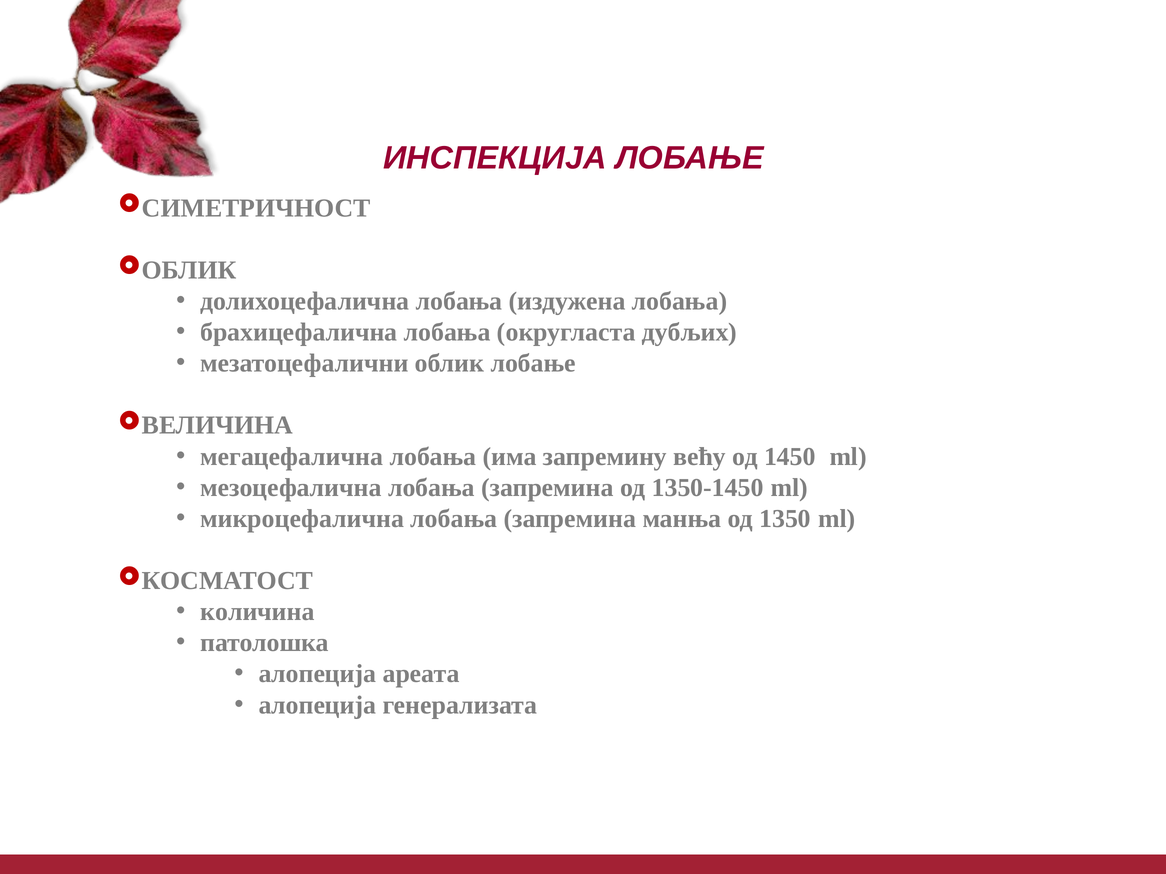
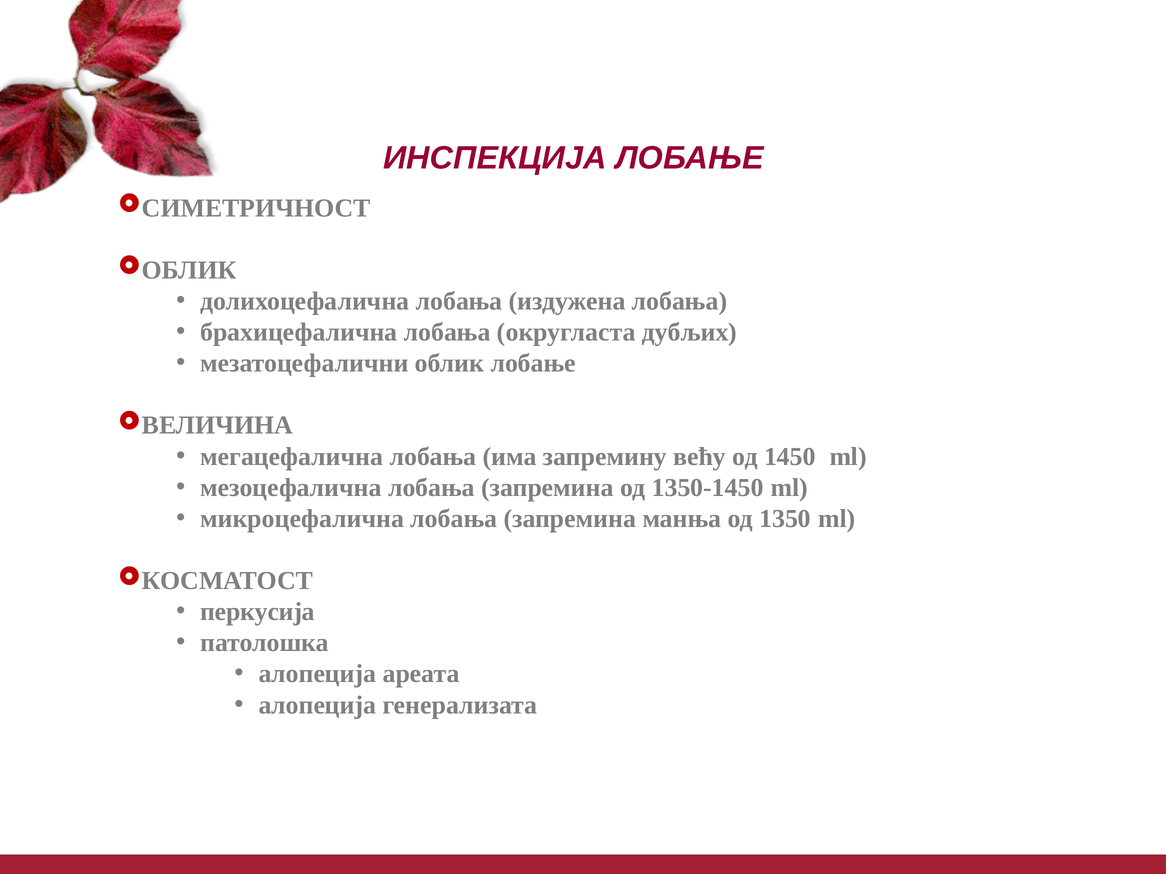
количина: количина -> перкусија (258, 612)
